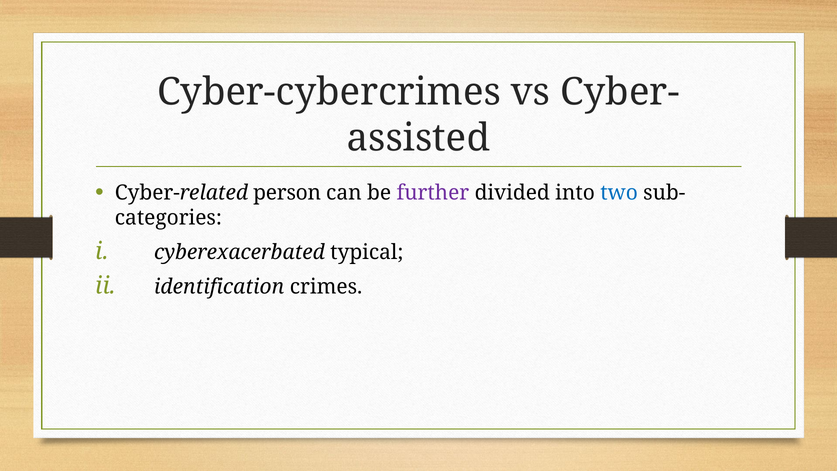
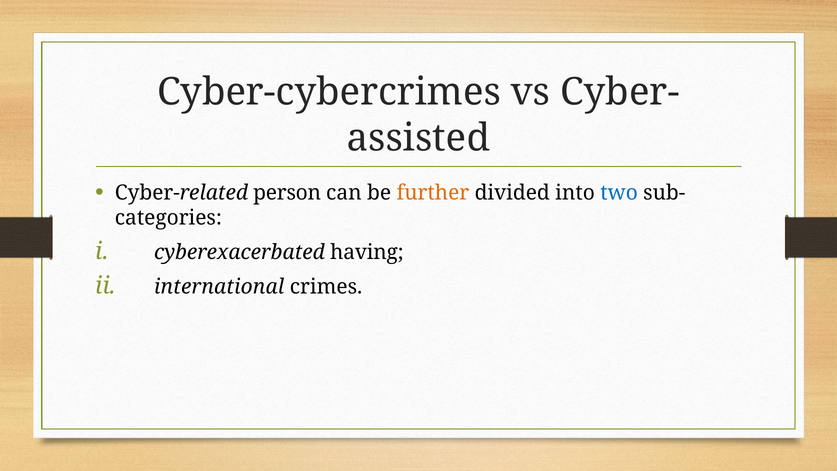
further colour: purple -> orange (433, 193)
typical: typical -> having (367, 252)
identification: identification -> international (219, 287)
